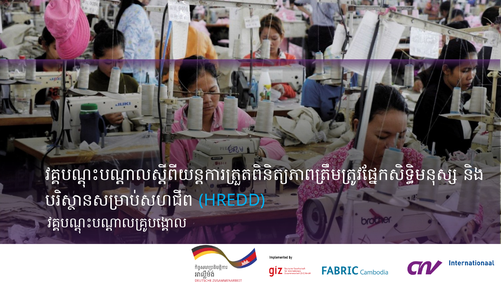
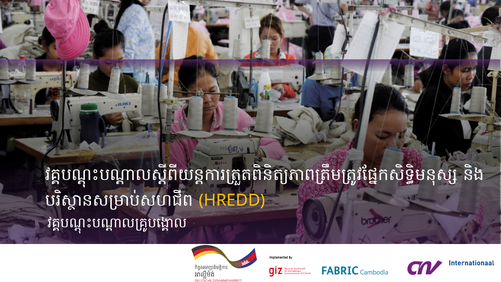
HREDD colour: light blue -> yellow (232, 200)
